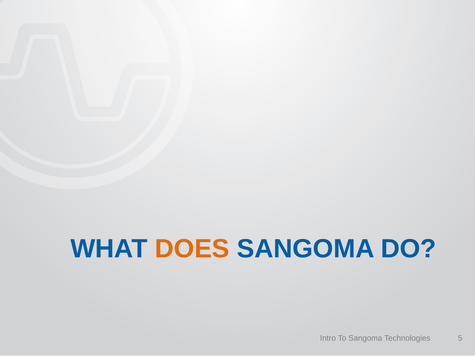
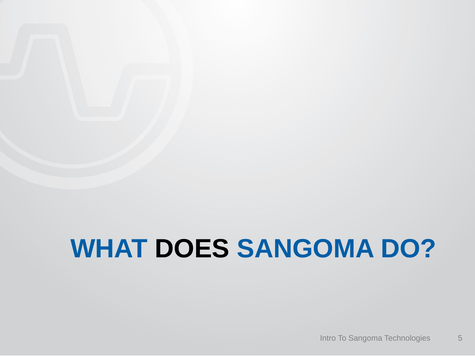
DOES colour: orange -> black (192, 249)
